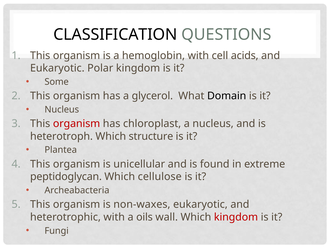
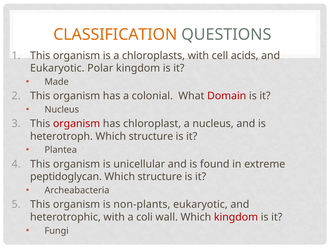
CLASSIFICATION colour: black -> orange (115, 35)
hemoglobin: hemoglobin -> chloroplasts (153, 55)
Some: Some -> Made (57, 82)
glycerol: glycerol -> colonial (152, 96)
Domain colour: black -> red (227, 96)
cellulose: cellulose -> structure (160, 176)
non-waxes: non-waxes -> non-plants (142, 204)
oils: oils -> coli (144, 217)
